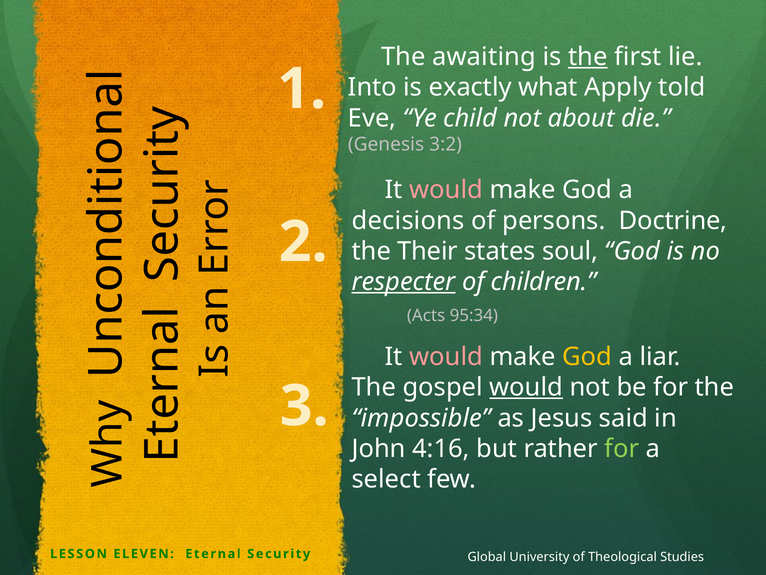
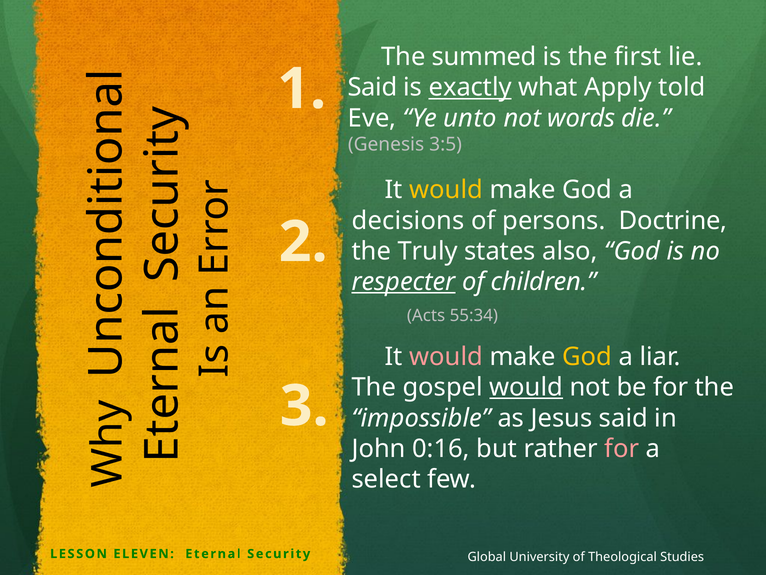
awaiting: awaiting -> summed (484, 57)
the underline: present -> none (588, 57)
Into: Into -> Said (372, 87)
exactly underline: none -> present (470, 87)
child: child -> unto (470, 118)
about: about -> words (581, 118)
3:2: 3:2 -> 3:5 (446, 144)
would colour: pink -> yellow (446, 190)
Their: Their -> Truly (428, 251)
soul: soul -> also (570, 251)
95:34: 95:34 -> 55:34 (474, 315)
4:16: 4:16 -> 0:16 (441, 448)
for colour: light green -> pink (622, 448)
